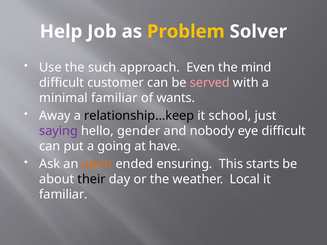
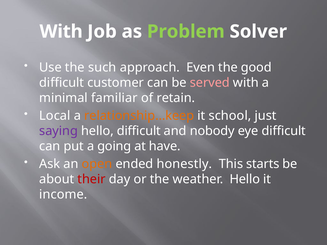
Help: Help -> With (61, 32)
Problem colour: yellow -> light green (186, 32)
mind: mind -> good (256, 67)
wants: wants -> retain (176, 98)
Away: Away -> Local (55, 116)
relationship…keep colour: black -> orange (139, 116)
hello gender: gender -> difficult (139, 131)
ensuring: ensuring -> honestly (184, 164)
their colour: black -> red (92, 179)
weather Local: Local -> Hello (245, 179)
familiar: familiar -> income (63, 195)
